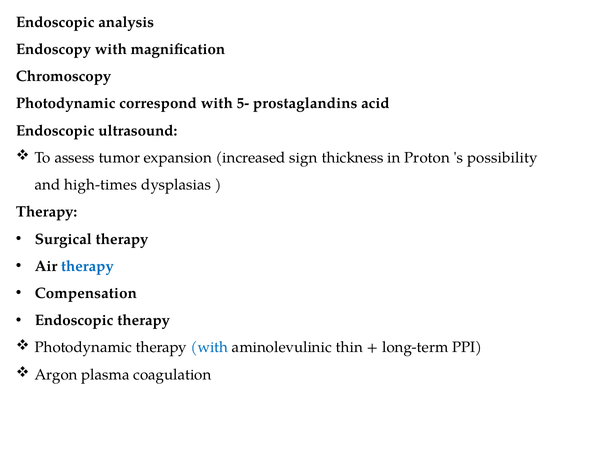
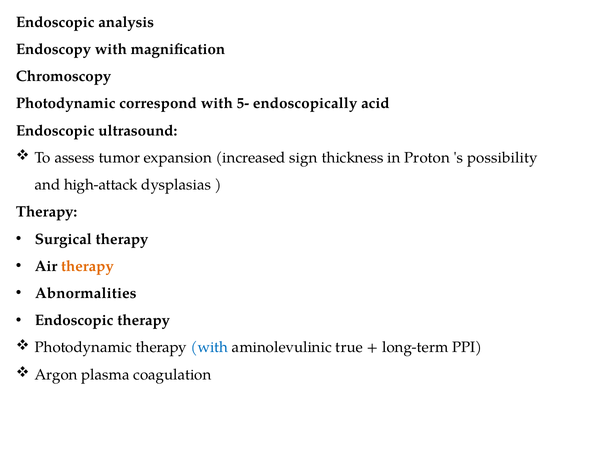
prostaglandins: prostaglandins -> endoscopically (305, 103)
high-times: high-times -> high-attack (101, 185)
therapy colour: blue -> orange (87, 266)
Compensation: Compensation -> Abnormalities (86, 293)
thin: thin -> true (349, 348)
